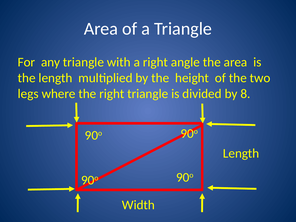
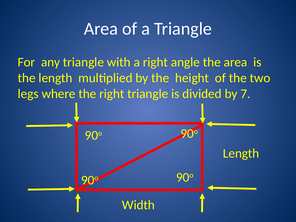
8: 8 -> 7 (245, 94)
